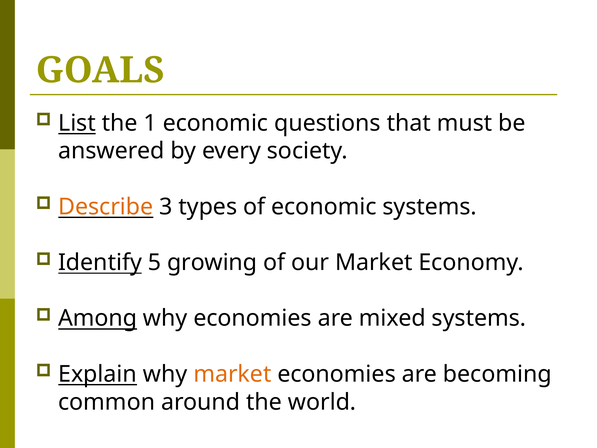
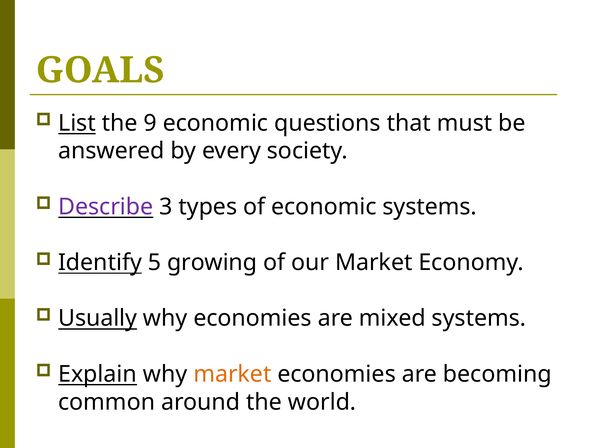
1: 1 -> 9 (150, 123)
Describe colour: orange -> purple (106, 207)
Among: Among -> Usually (98, 318)
